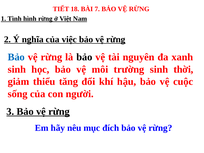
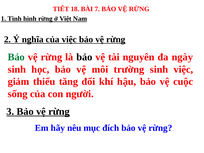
Bảo colour: blue -> green (16, 57)
xanh: xanh -> ngày (182, 57)
sinh thời: thời -> việc (183, 69)
